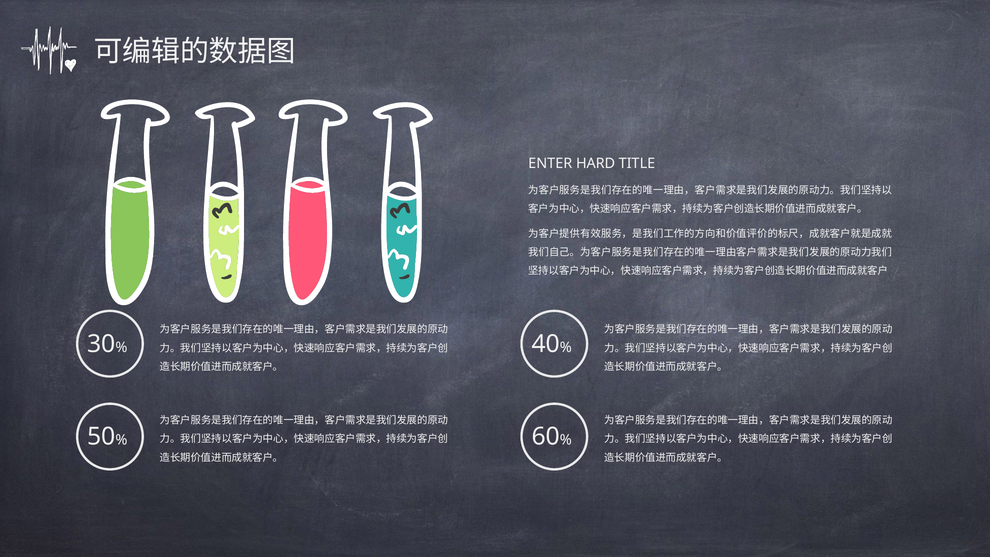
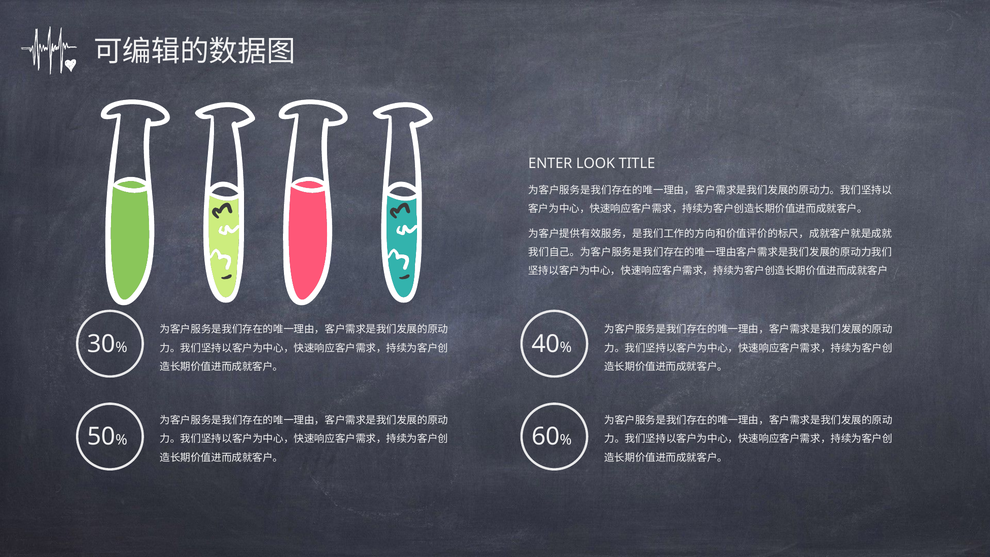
HARD: HARD -> LOOK (596, 163)
